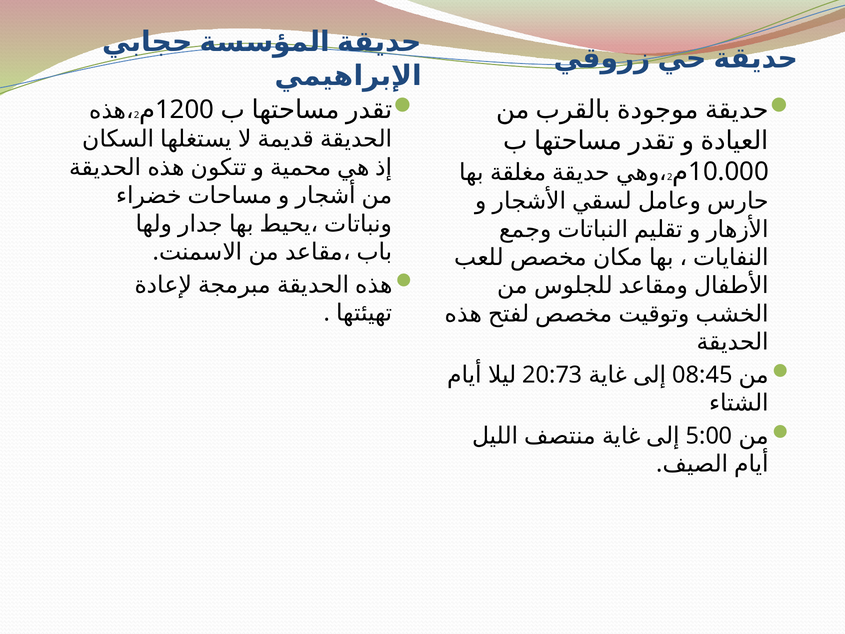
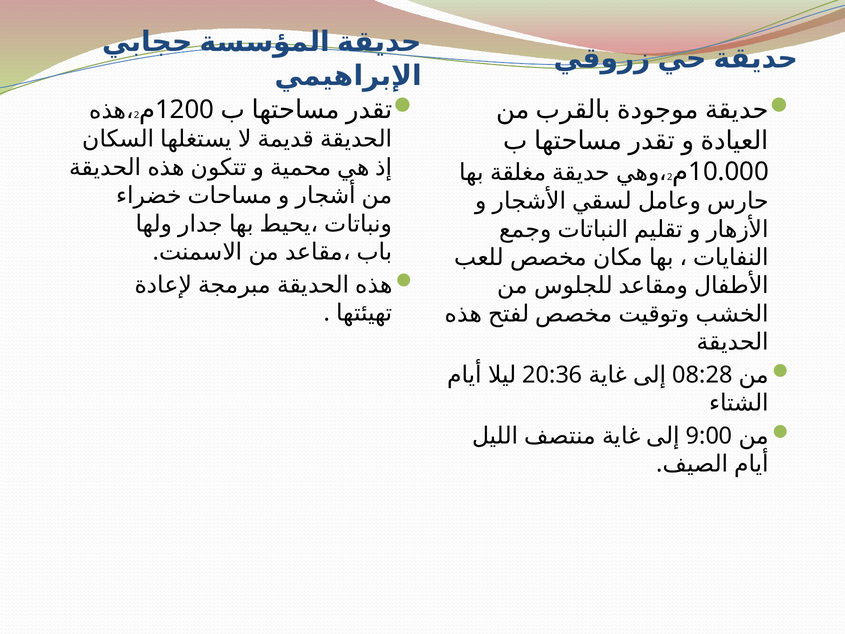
20:73: 20:73 -> 20:36 (552, 375)
08:45: 08:45 -> 08:28 (702, 375)
5:00: 5:00 -> 9:00 (709, 436)
